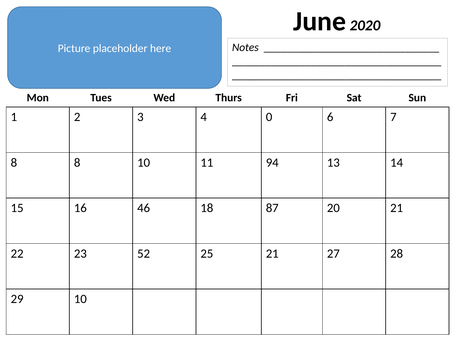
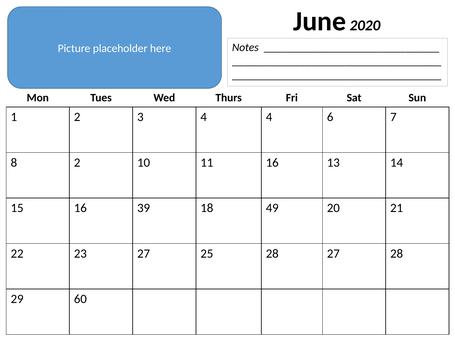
4 0: 0 -> 4 (269, 117)
8 8: 8 -> 2 (77, 163)
11 94: 94 -> 16 (272, 163)
46: 46 -> 39 (144, 208)
87: 87 -> 49 (272, 208)
23 52: 52 -> 27 (144, 254)
25 21: 21 -> 28 (272, 254)
29 10: 10 -> 60 (80, 299)
